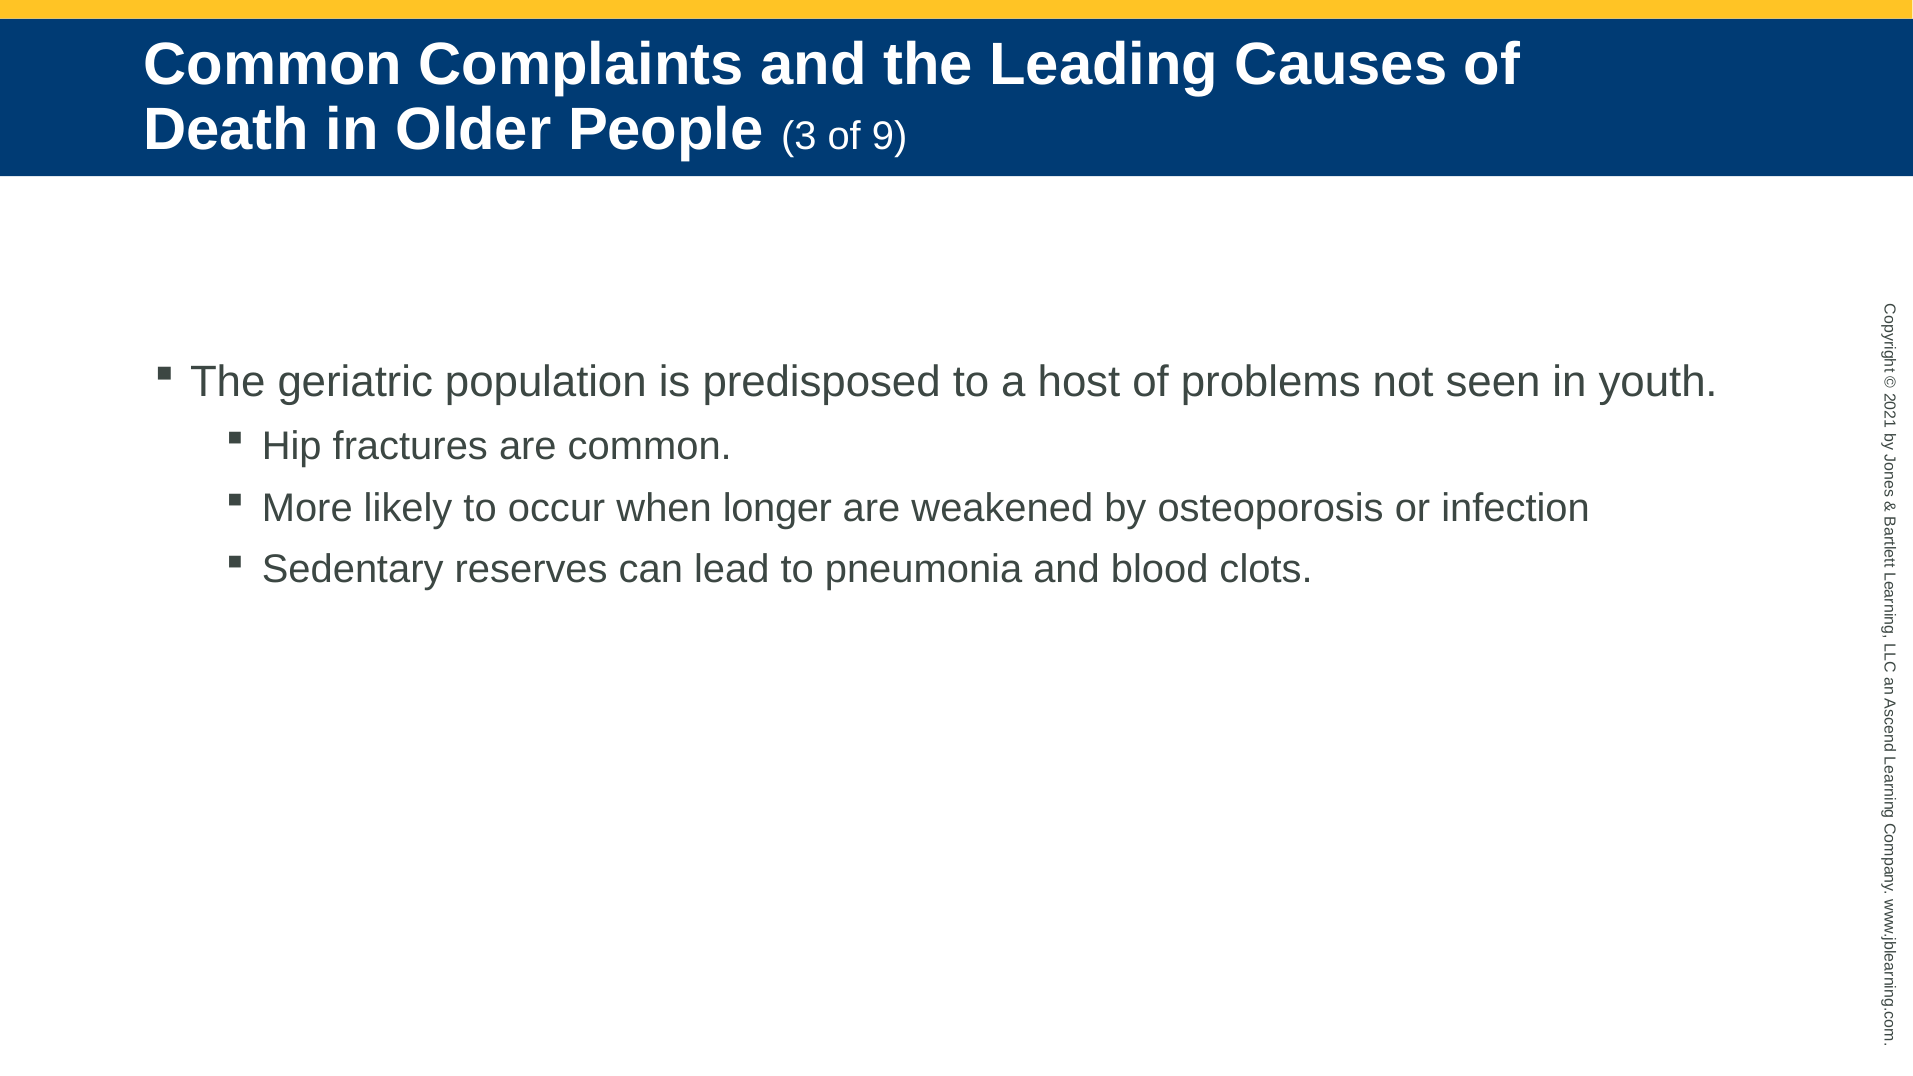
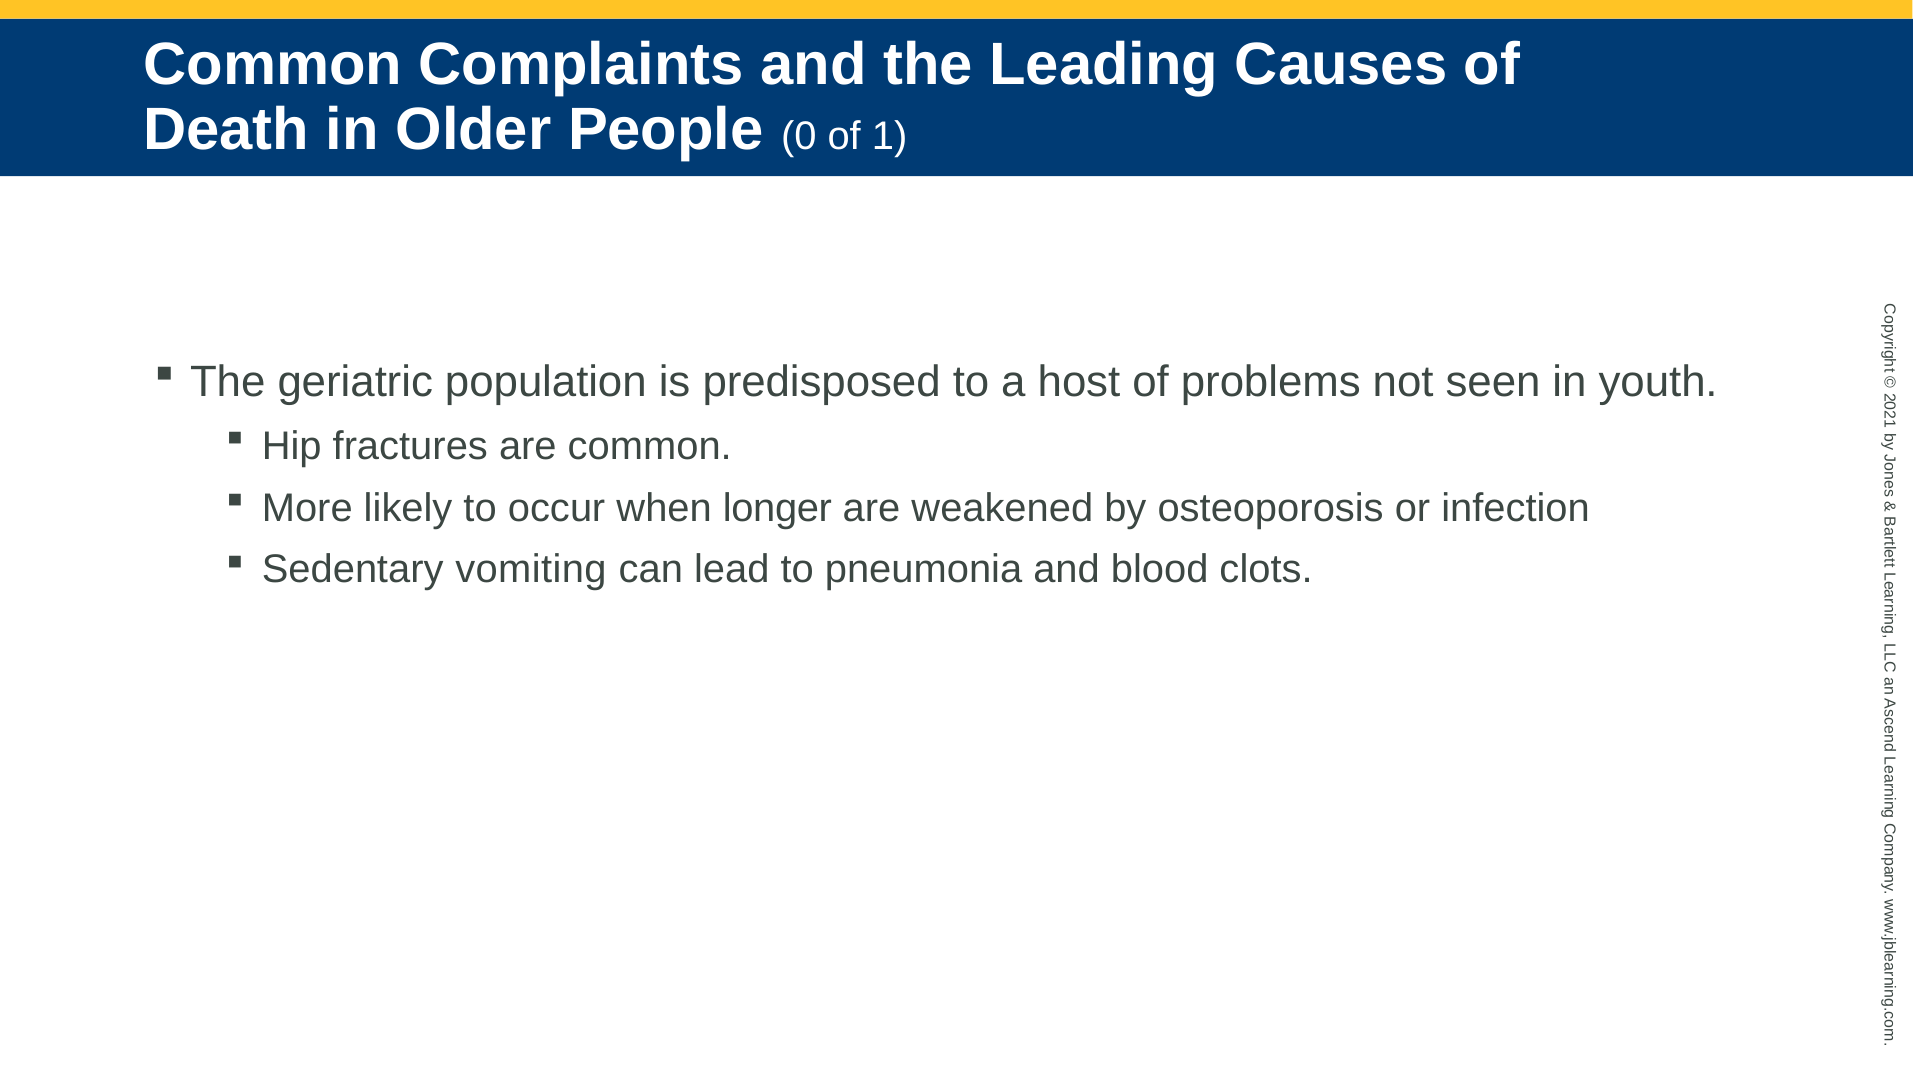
People 3: 3 -> 0 (799, 136)
of 9: 9 -> 1 (890, 136)
reserves: reserves -> vomiting (531, 570)
